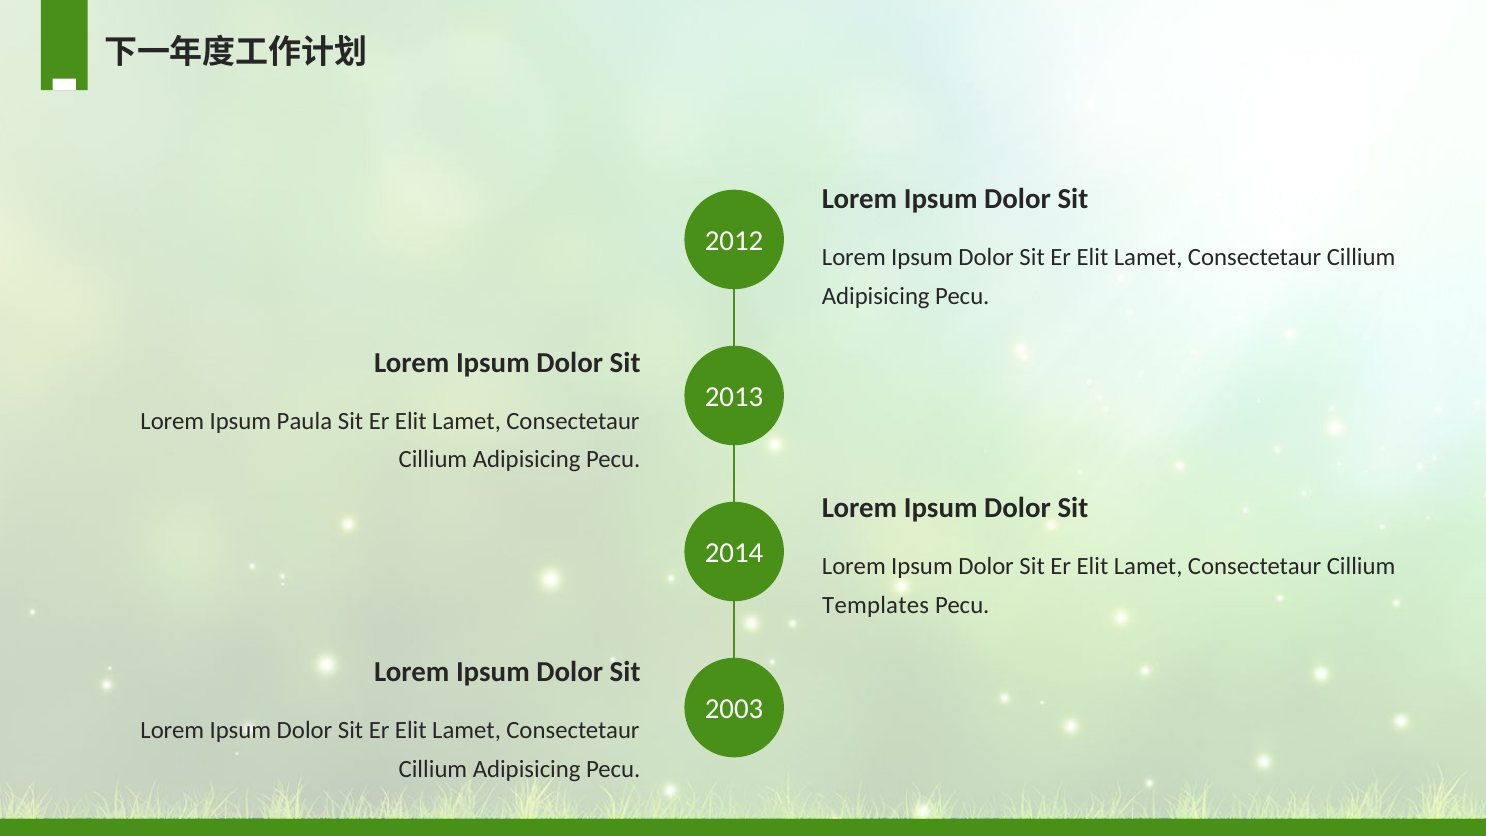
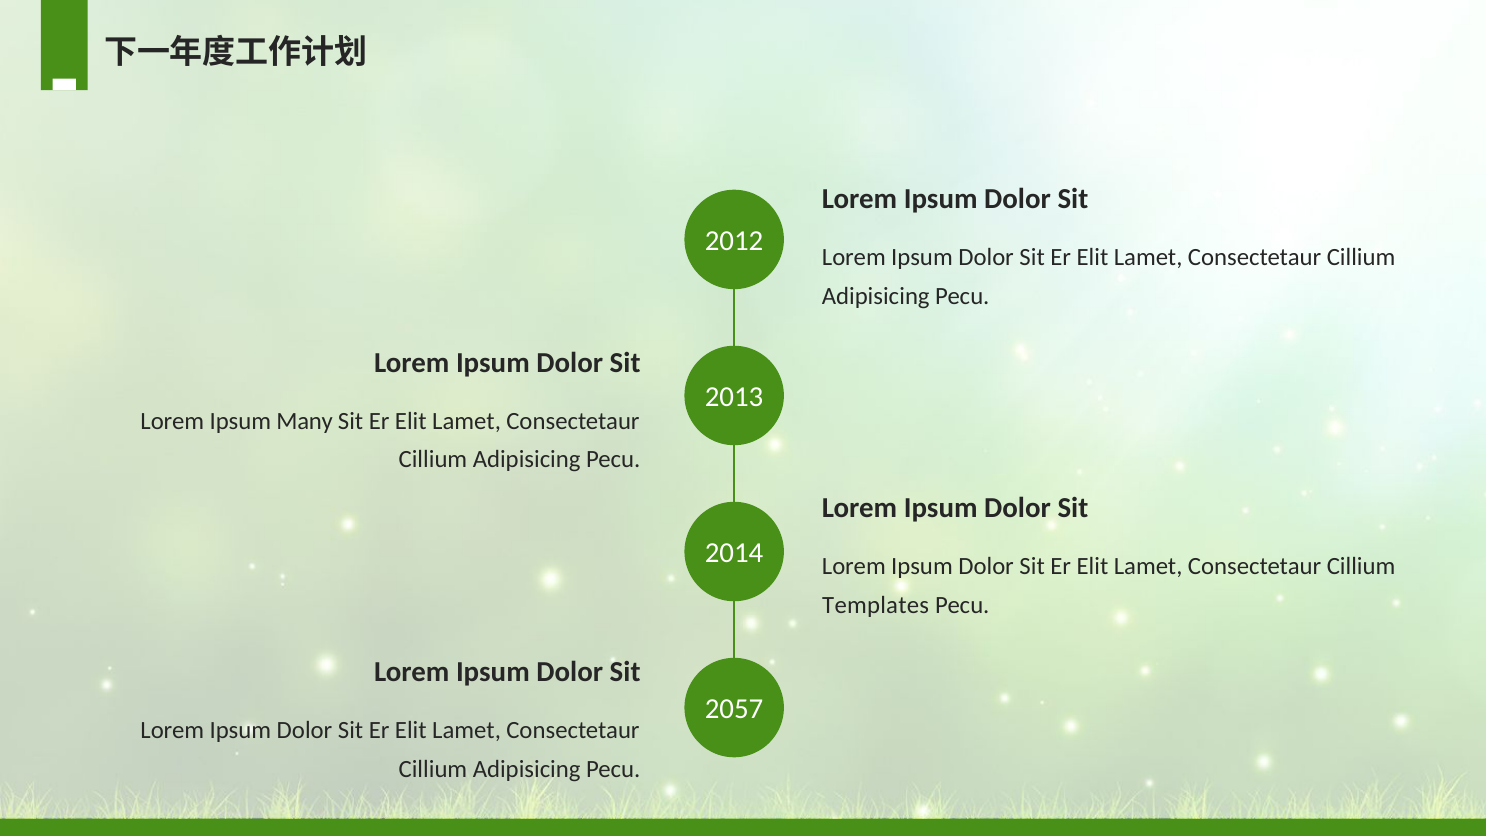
Paula: Paula -> Many (305, 421)
2003: 2003 -> 2057 (734, 709)
